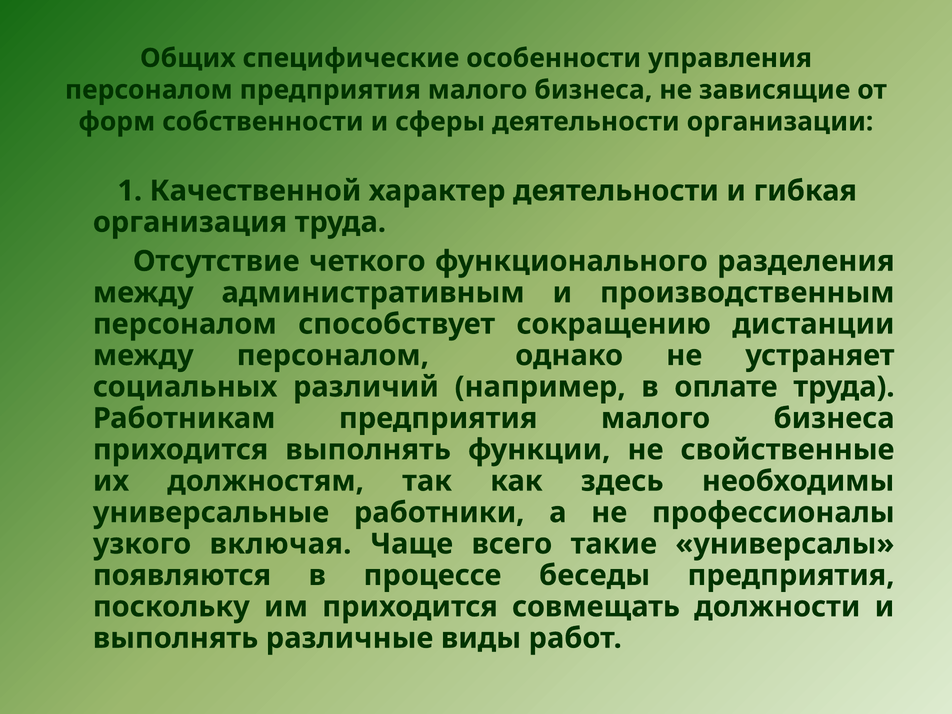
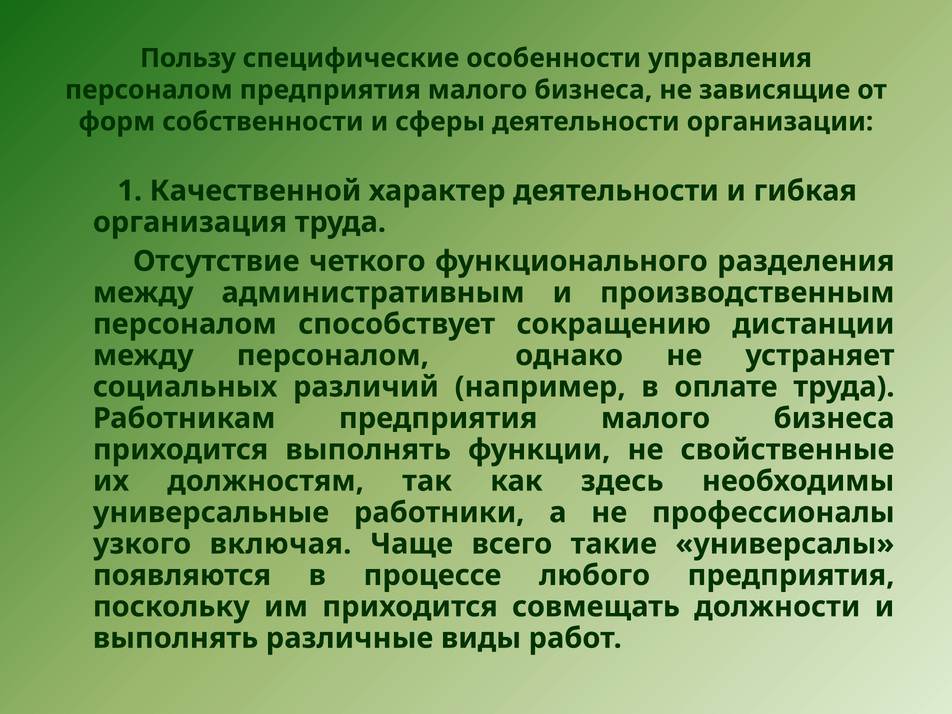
Общих: Общих -> Пользу (188, 58)
беседы: беседы -> любого (595, 575)
